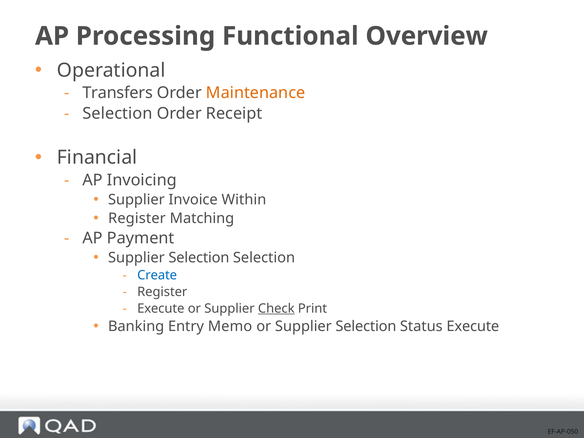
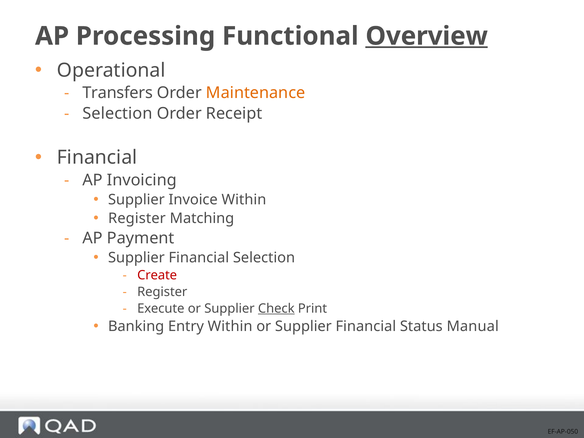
Overview underline: none -> present (427, 36)
Selection: Selection -> Financial (199, 258)
Create colour: blue -> red (157, 275)
Entry Memo: Memo -> Within (230, 326)
or Supplier Selection: Selection -> Financial (366, 326)
Status Execute: Execute -> Manual (473, 326)
